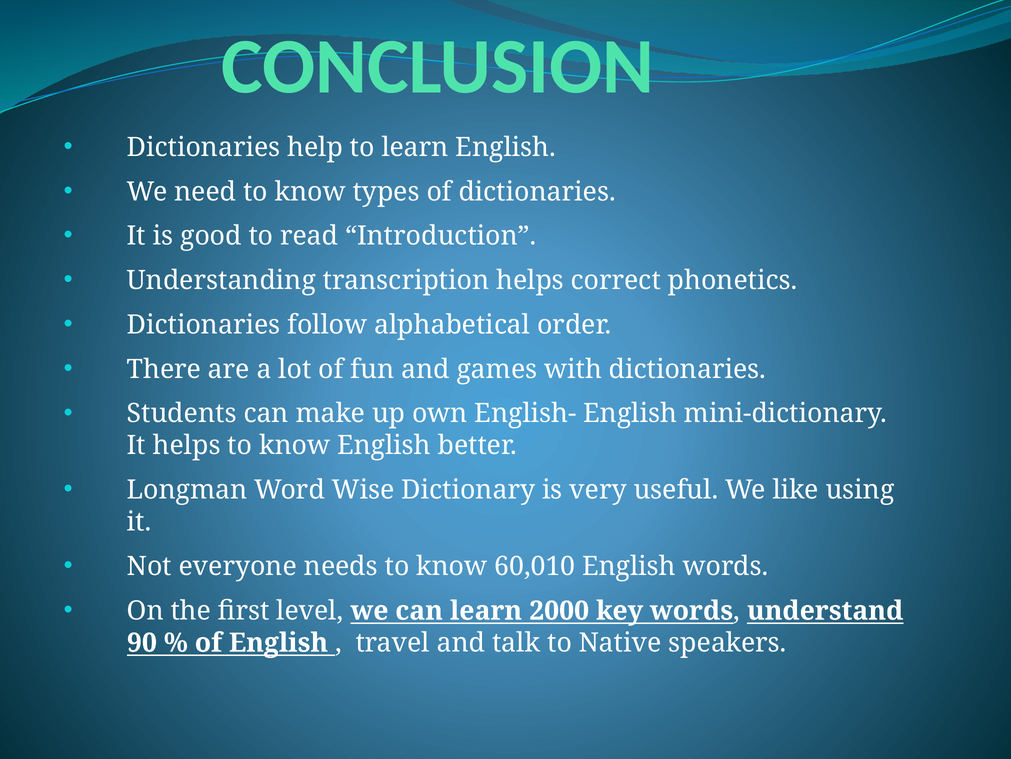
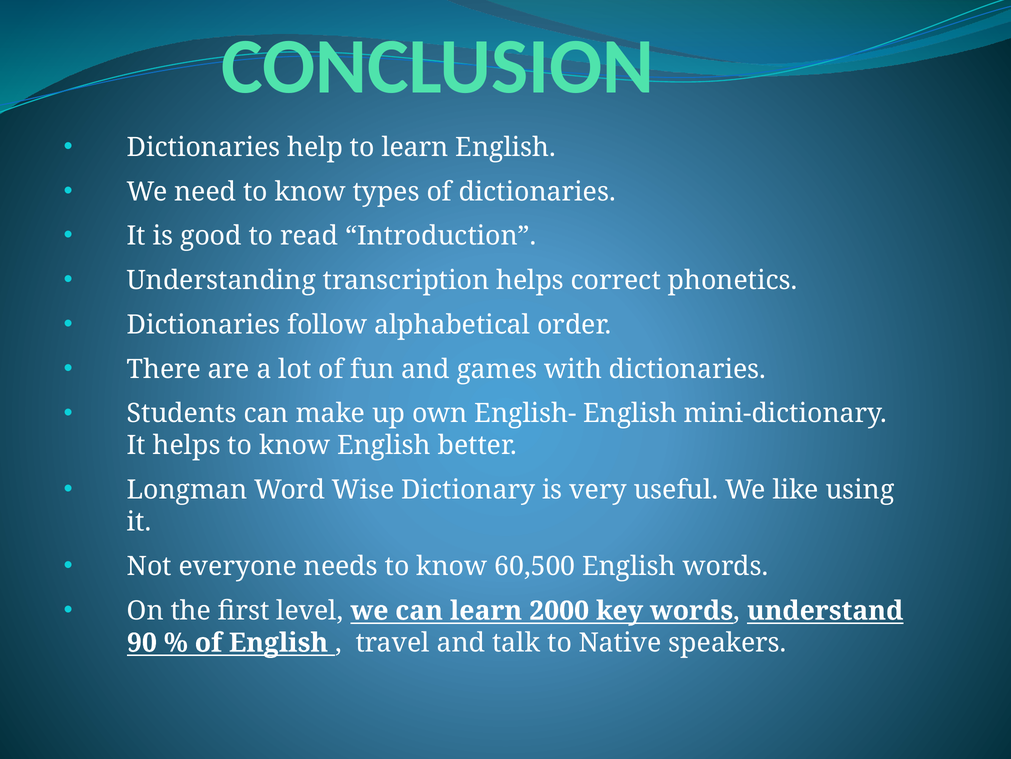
60,010: 60,010 -> 60,500 (535, 566)
